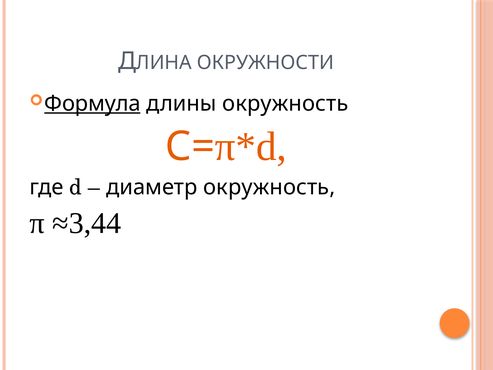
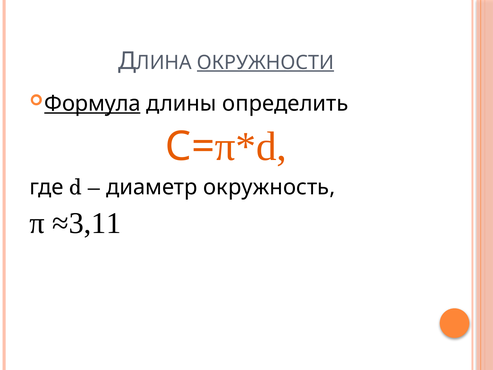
ОКРУЖНОСТИ underline: none -> present (265, 63)
длины окружность: окружность -> определить (285, 103)
≈3,44: ≈3,44 -> ≈3,11 (87, 223)
